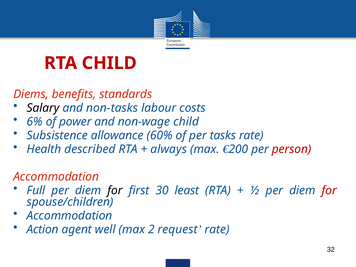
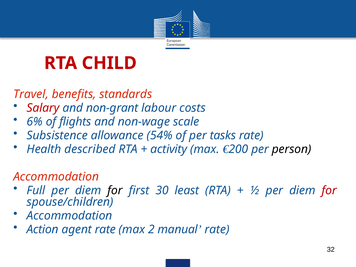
Diems: Diems -> Travel (31, 94)
Salary colour: black -> red (43, 108)
non-tasks: non-tasks -> non-grant (112, 108)
power: power -> flights (75, 122)
non-wage child: child -> scale (186, 122)
60%: 60% -> 54% (160, 135)
always: always -> activity (169, 149)
person colour: red -> black (292, 149)
agent well: well -> rate (105, 229)
request: request -> manual (178, 229)
